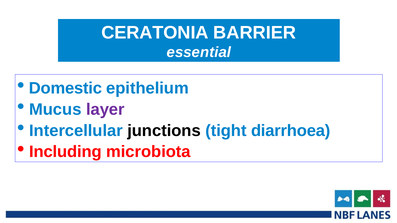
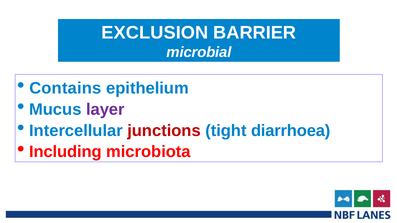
CERATONIA: CERATONIA -> EXCLUSION (155, 33)
essential: essential -> microbial (199, 52)
Domestic: Domestic -> Contains (65, 88)
junctions colour: black -> red (164, 131)
